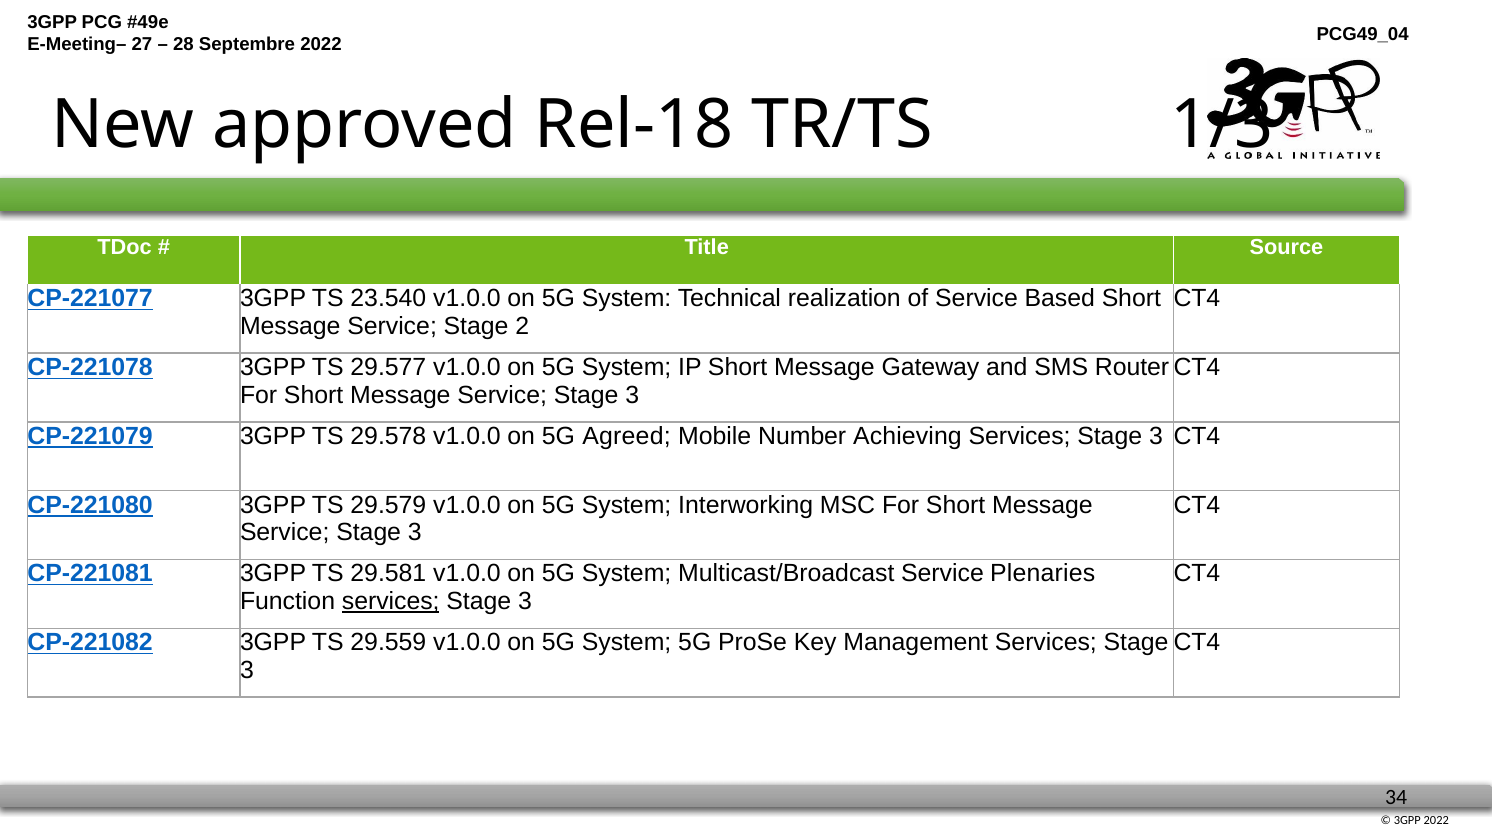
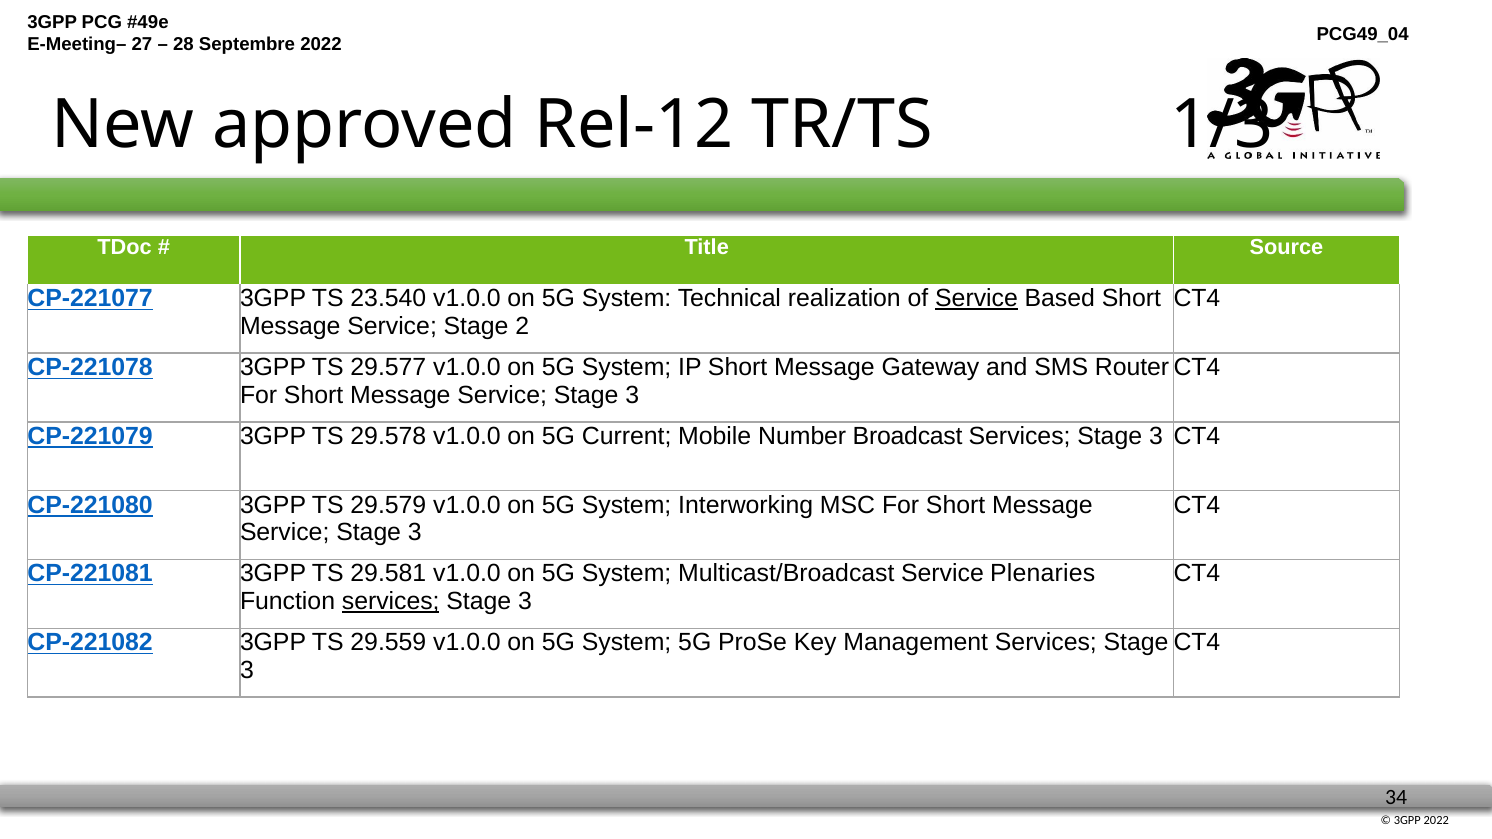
Rel-18: Rel-18 -> Rel-12 (634, 125)
Service underline: none -> present (977, 299)
Agreed: Agreed -> Current (627, 436)
Achieving: Achieving -> Broadcast (908, 436)
